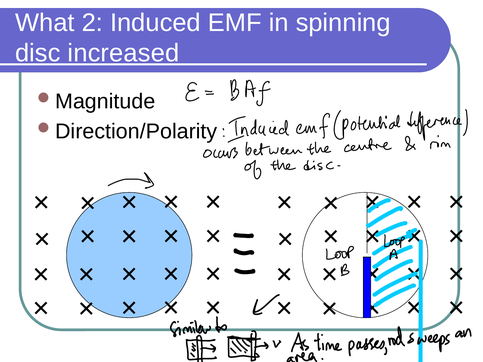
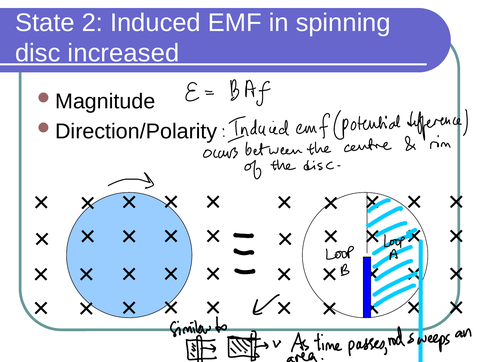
What: What -> State (45, 23)
